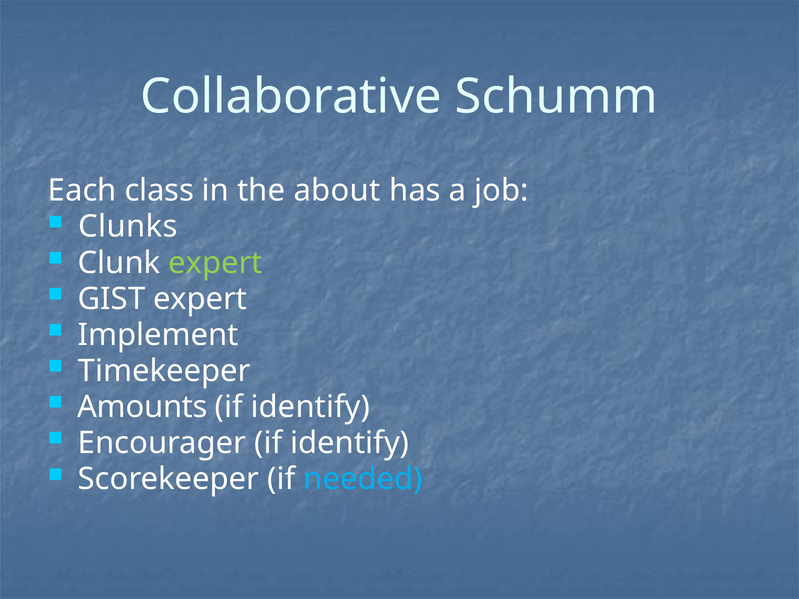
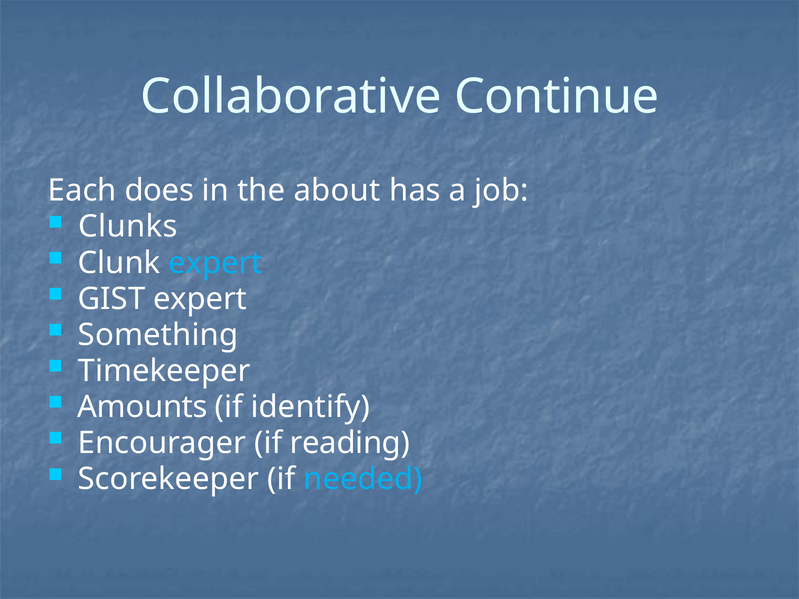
Schumm: Schumm -> Continue (557, 97)
class: class -> does (159, 191)
expert colour: light green -> light blue (215, 263)
Implement: Implement -> Something (158, 335)
Encourager if identify: identify -> reading (350, 443)
